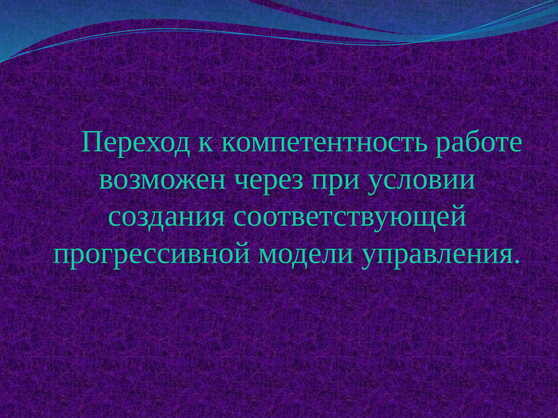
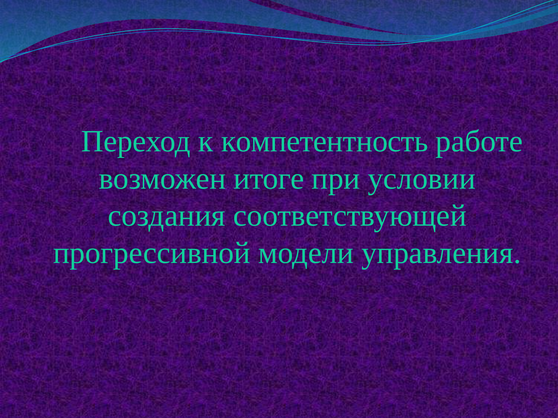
через: через -> итоге (269, 179)
